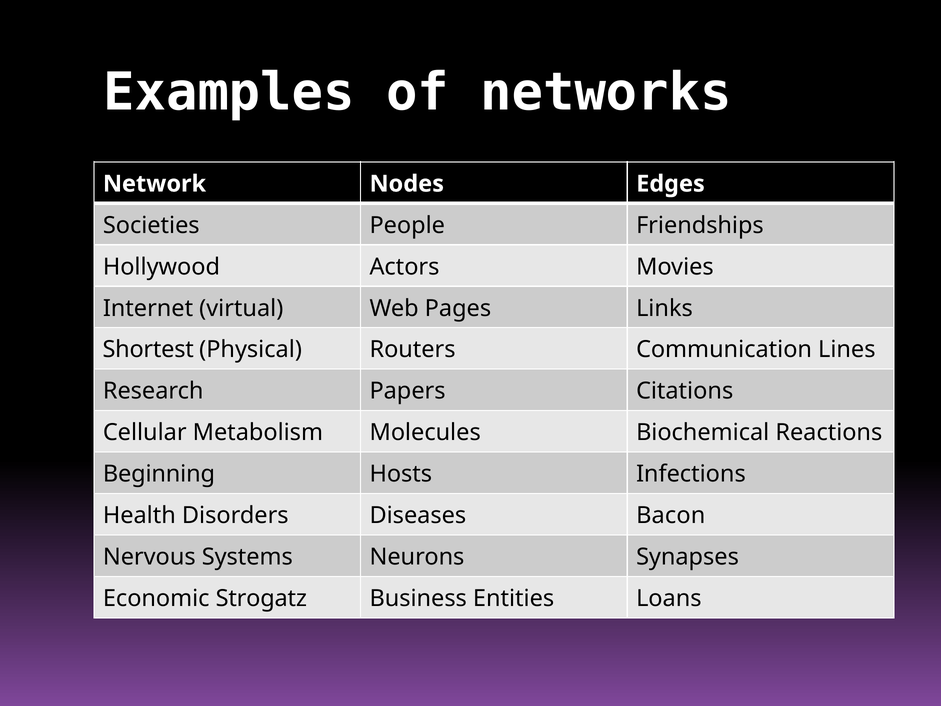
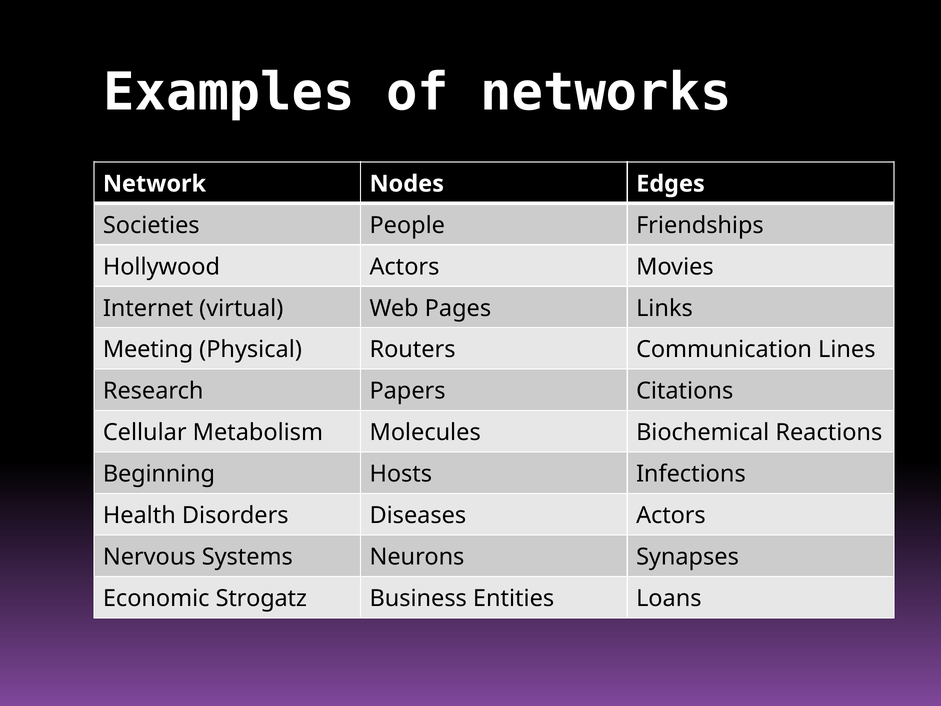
Shortest: Shortest -> Meeting (148, 350)
Diseases Bacon: Bacon -> Actors (671, 515)
